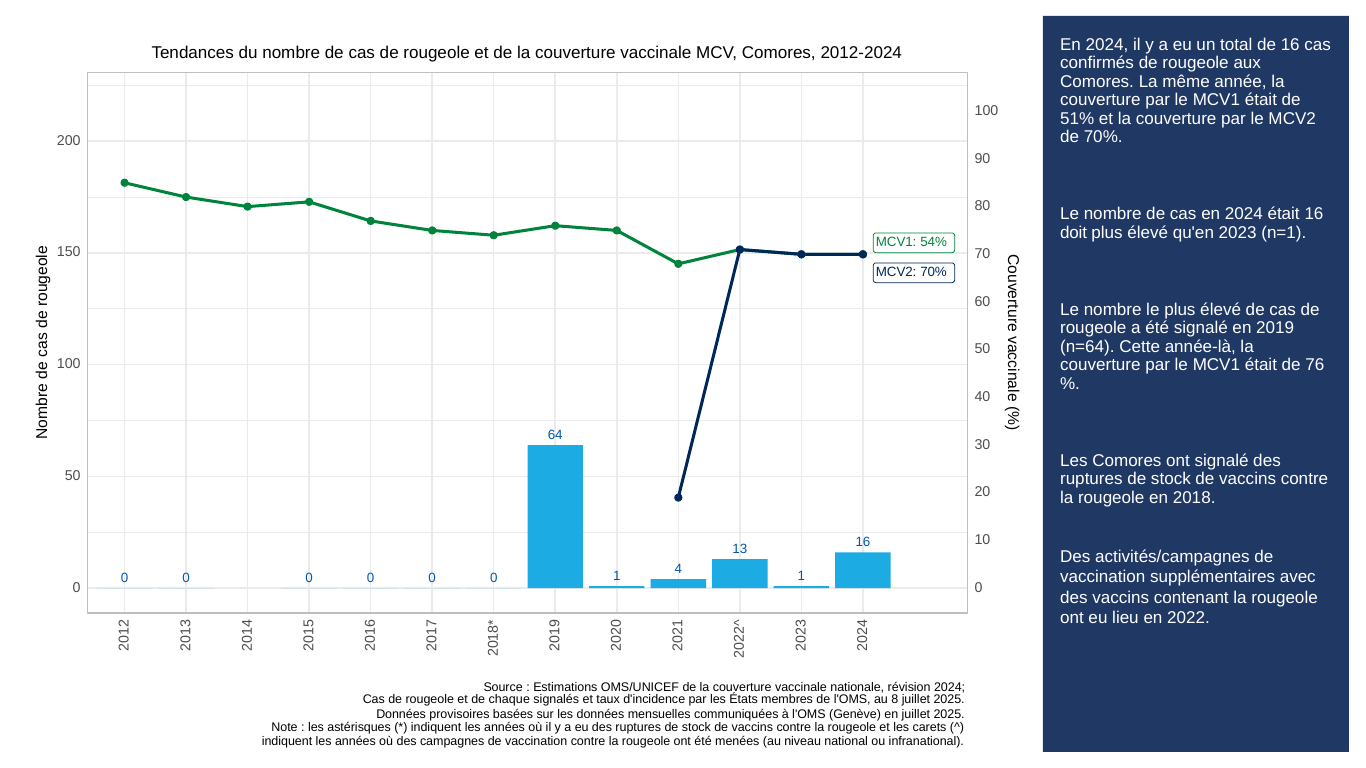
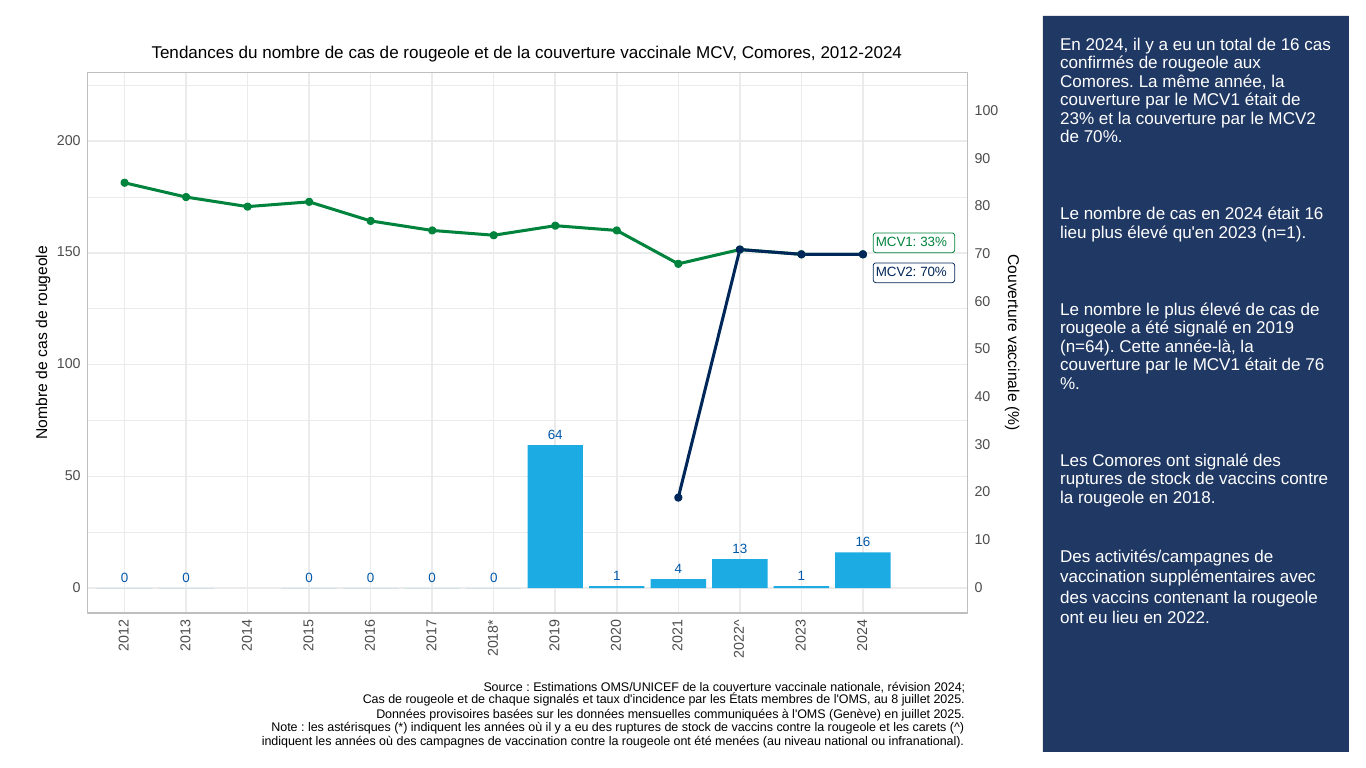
51%: 51% -> 23% (1077, 119)
doit: doit -> lieu (1073, 233)
54%: 54% -> 33% (934, 242)
